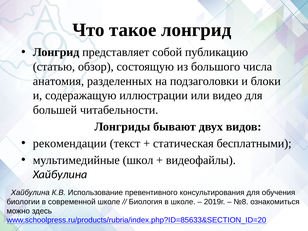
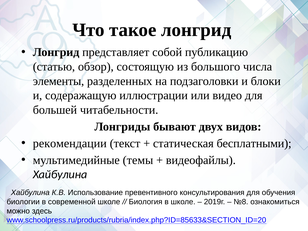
анатомия: анатомия -> элементы (58, 81)
школ: школ -> темы (138, 160)
